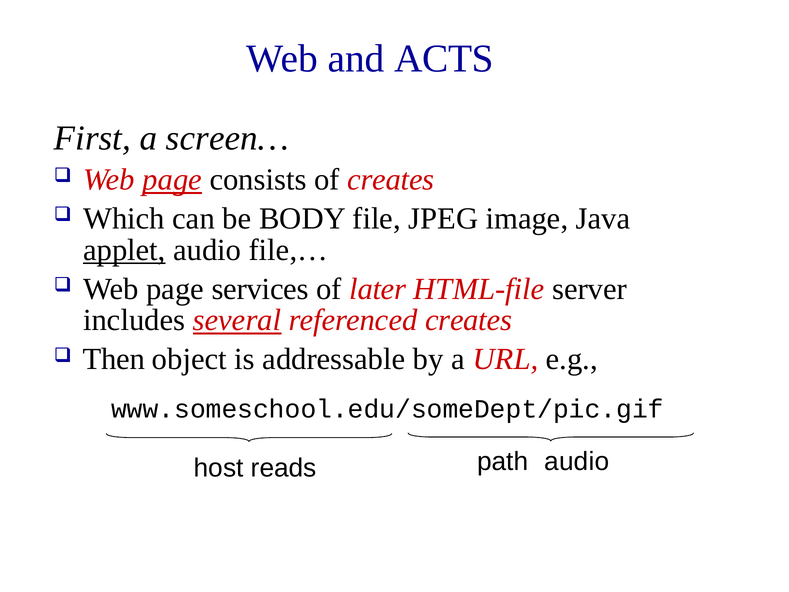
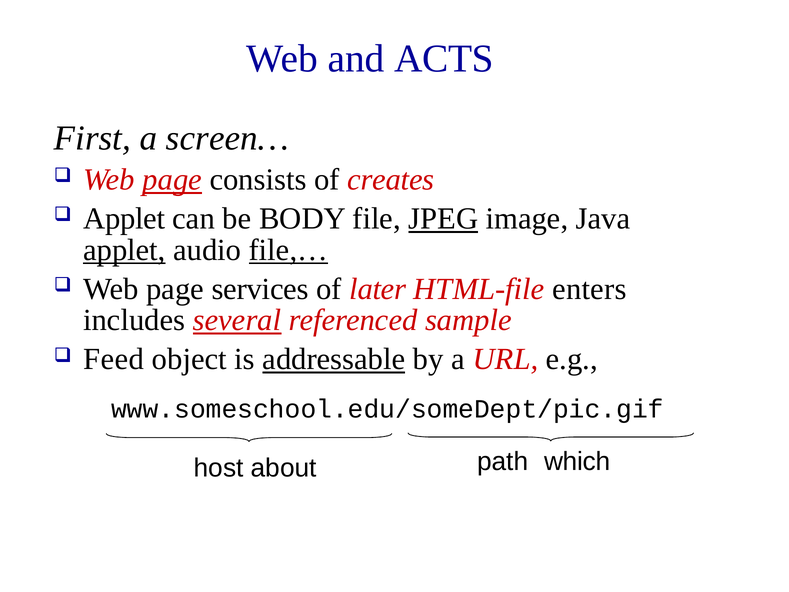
Which: Which -> Applet (124, 219)
JPEG underline: none -> present (443, 219)
file,… underline: none -> present (288, 250)
server: server -> enters (589, 289)
referenced creates: creates -> sample (468, 320)
Then: Then -> Feed (114, 359)
addressable underline: none -> present (334, 359)
reads: reads -> about (284, 468)
path audio: audio -> which (577, 461)
